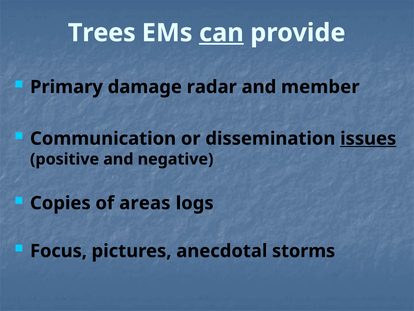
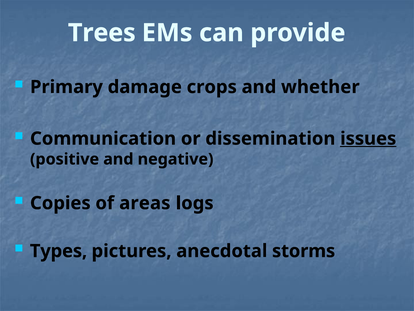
can underline: present -> none (221, 33)
radar: radar -> crops (212, 87)
member: member -> whether (320, 87)
Focus: Focus -> Types (59, 251)
